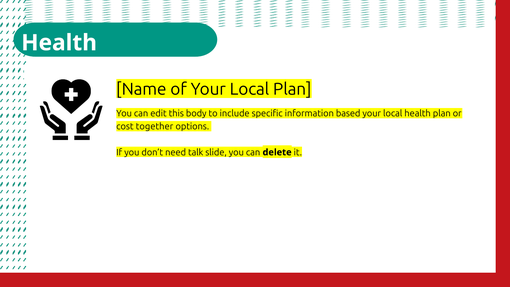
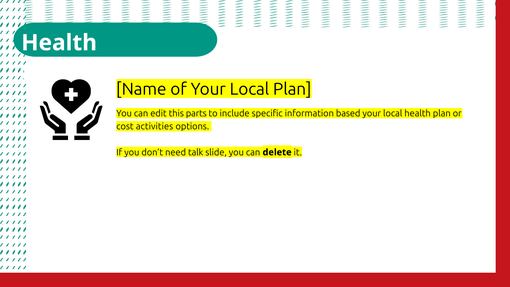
body: body -> parts (196, 114)
together: together -> activities (155, 126)
